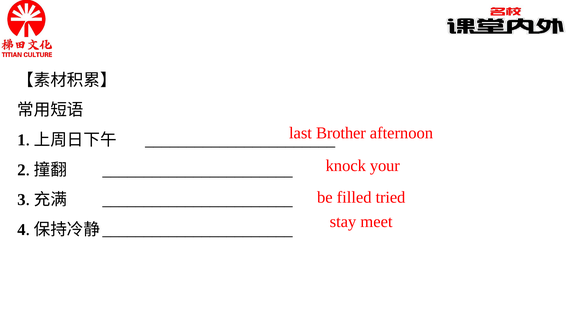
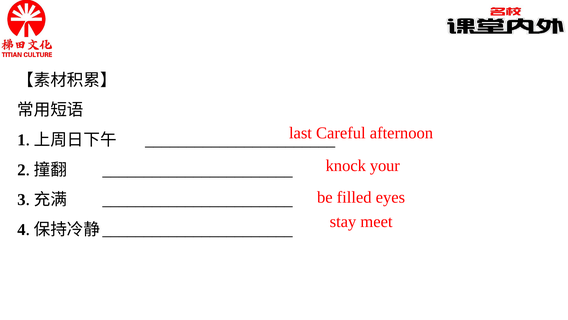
Brother: Brother -> Careful (341, 133)
tried: tried -> eyes (390, 197)
